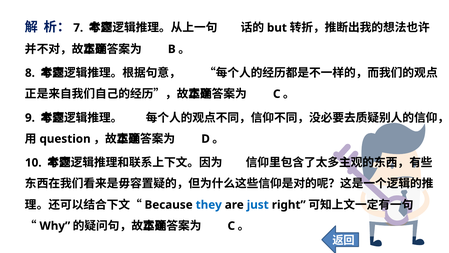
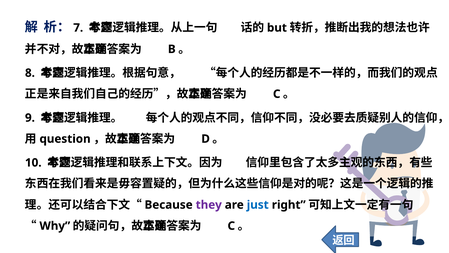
they colour: blue -> purple (209, 204)
